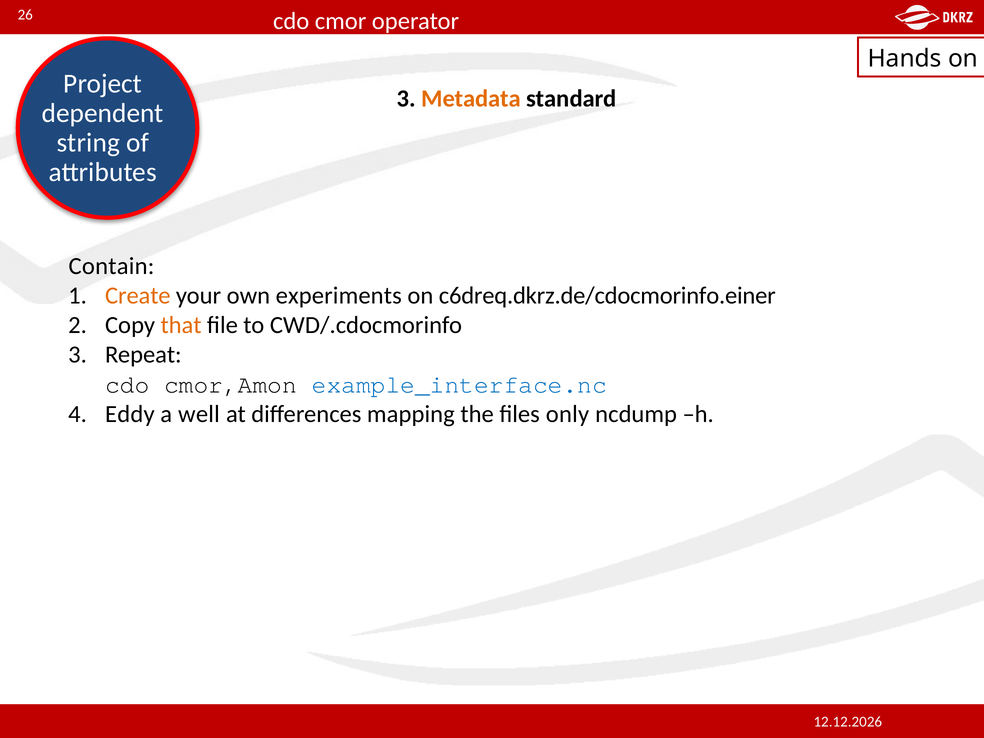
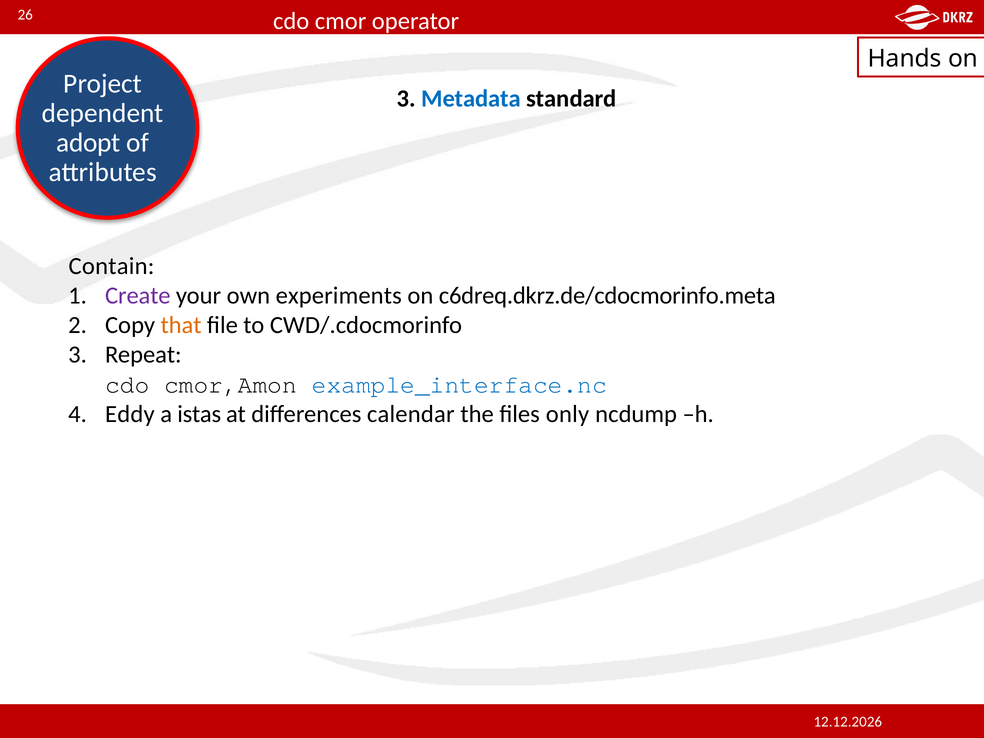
Metadata colour: orange -> blue (471, 99)
string: string -> adopt (88, 143)
Create colour: orange -> purple (138, 296)
c6dreq.dkrz.de/cdocmorinfo.einer: c6dreq.dkrz.de/cdocmorinfo.einer -> c6dreq.dkrz.de/cdocmorinfo.meta (607, 296)
well: well -> istas (199, 414)
mapping: mapping -> calendar (411, 414)
